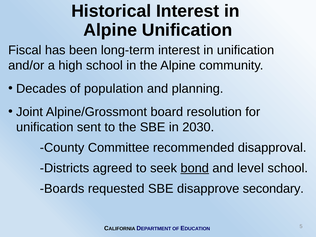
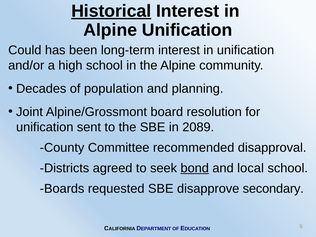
Historical underline: none -> present (111, 11)
Fiscal: Fiscal -> Could (25, 50)
2030: 2030 -> 2089 (198, 127)
level: level -> local (251, 168)
